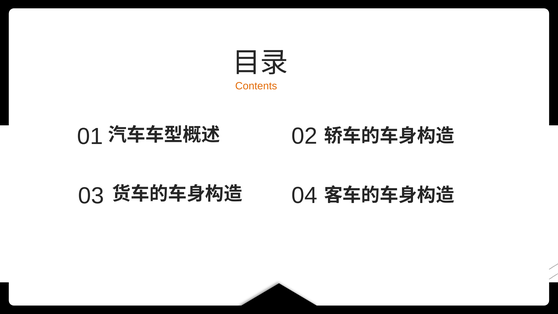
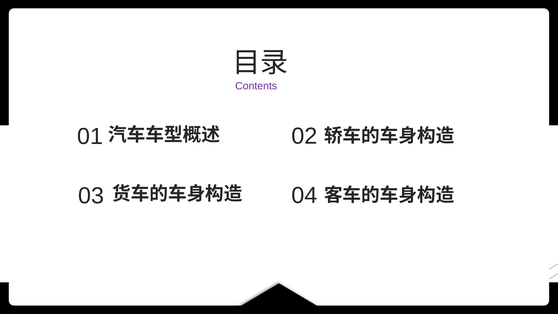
Contents colour: orange -> purple (256, 86)
